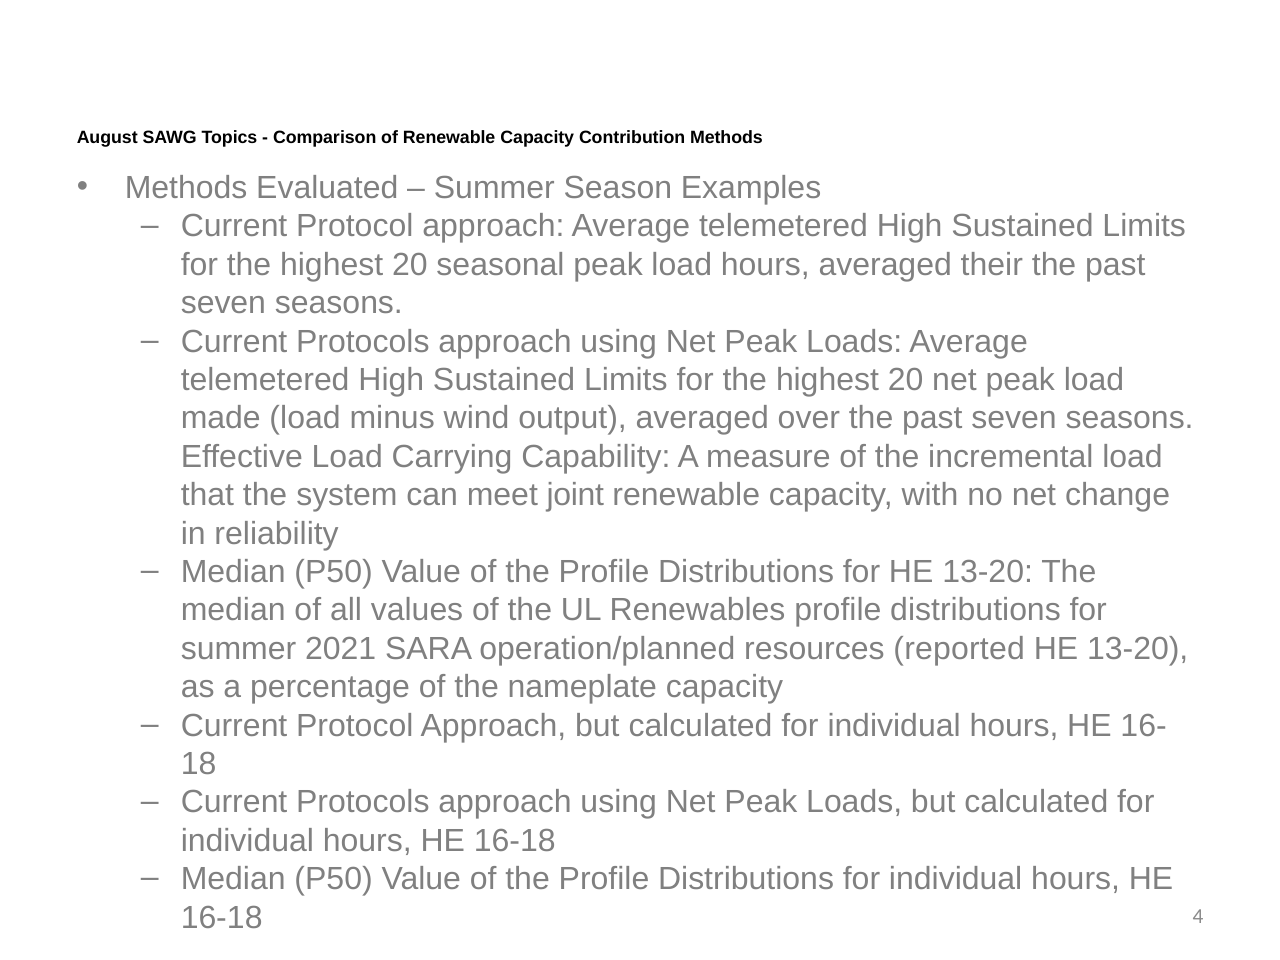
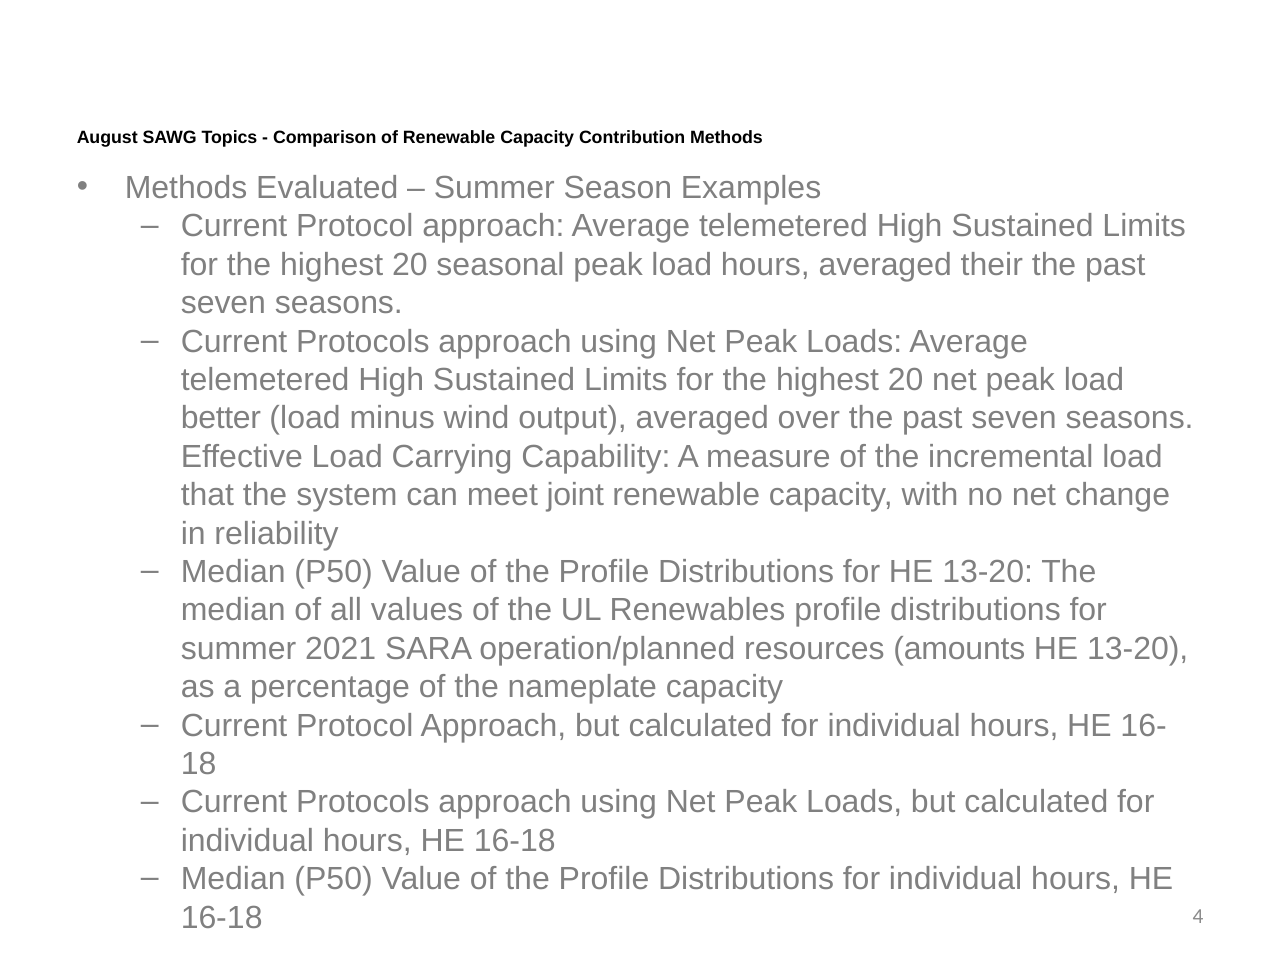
made: made -> better (221, 418)
reported: reported -> amounts (959, 649)
